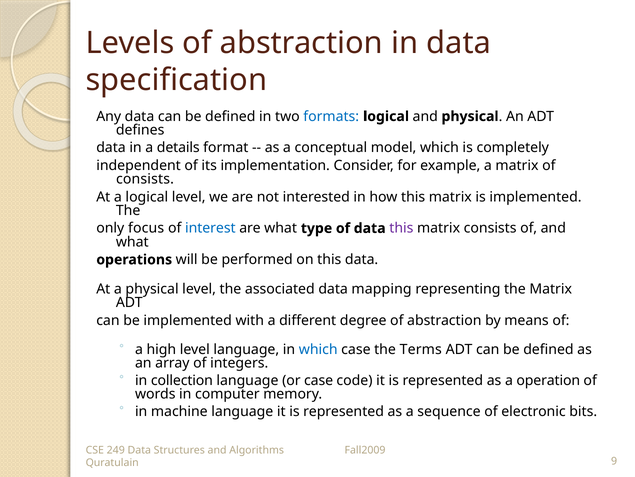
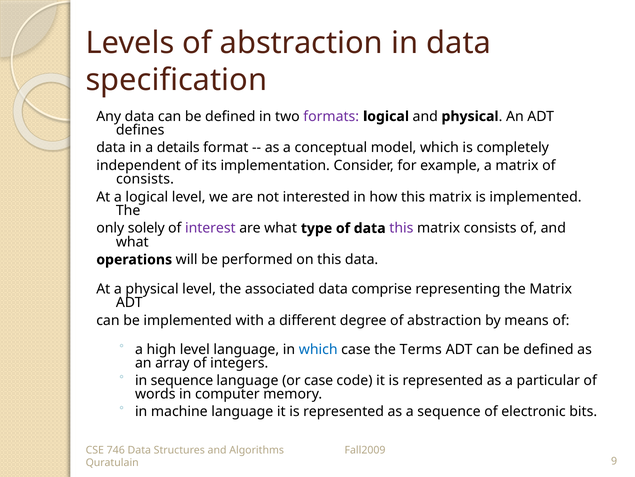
formats colour: blue -> purple (331, 116)
focus: focus -> solely (146, 228)
interest colour: blue -> purple (210, 228)
mapping: mapping -> comprise (382, 289)
in collection: collection -> sequence (182, 380)
operation: operation -> particular (548, 380)
249: 249 -> 746 (116, 449)
